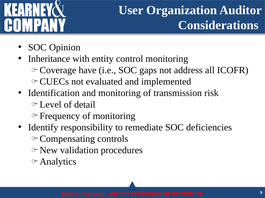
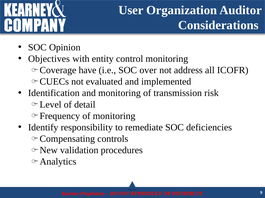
Inheritance: Inheritance -> Objectives (49, 59)
gaps: gaps -> over (148, 70)
